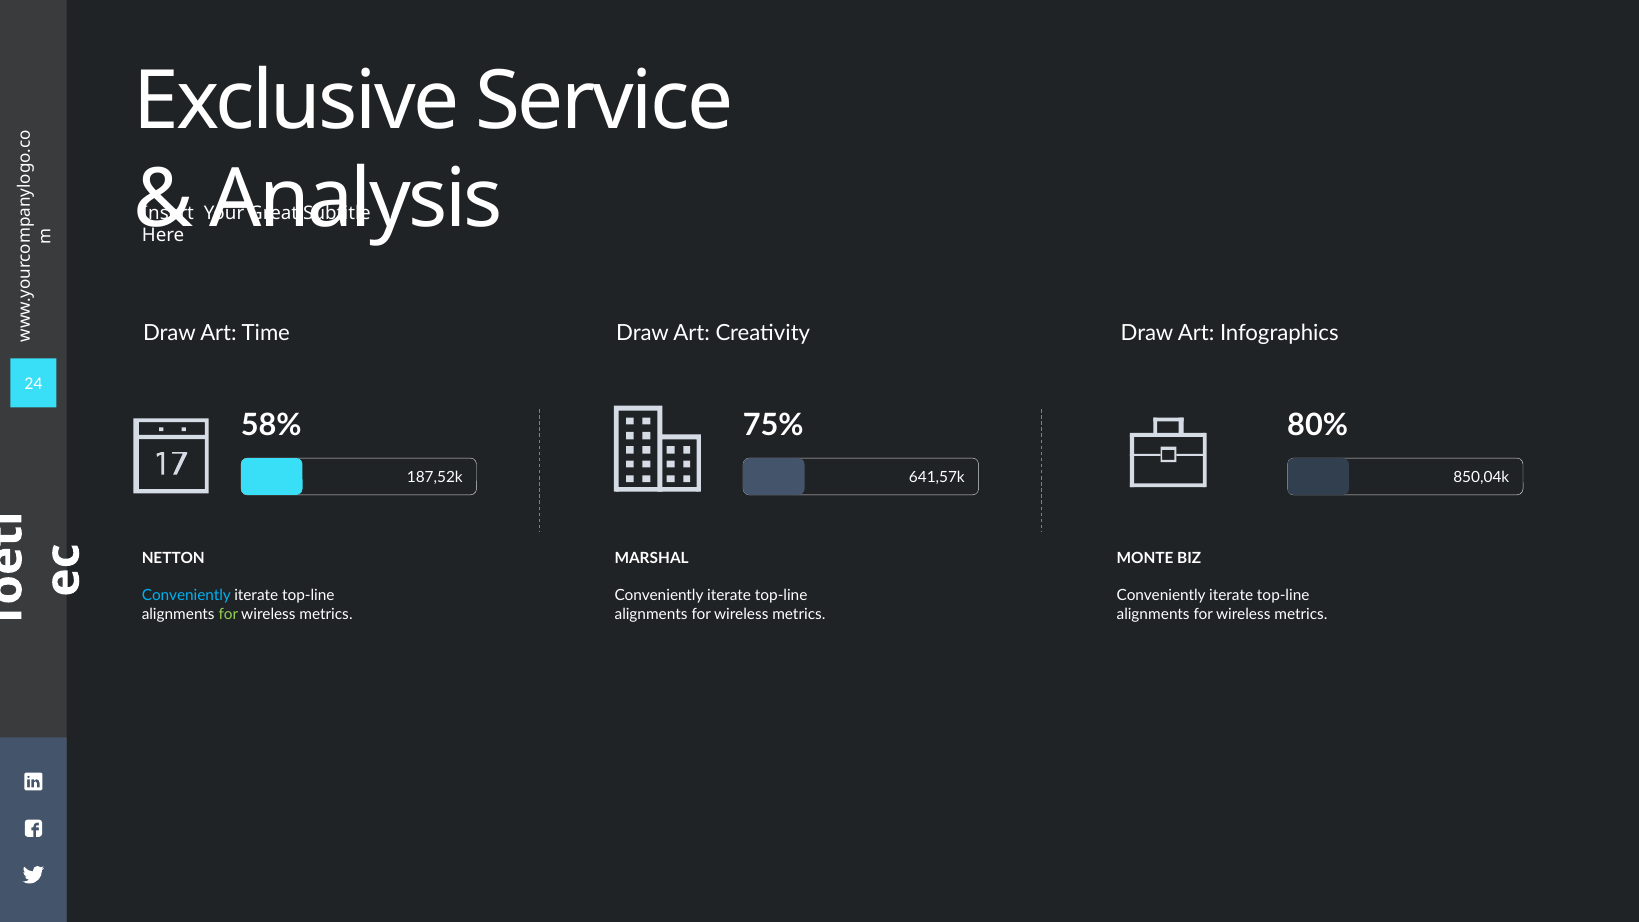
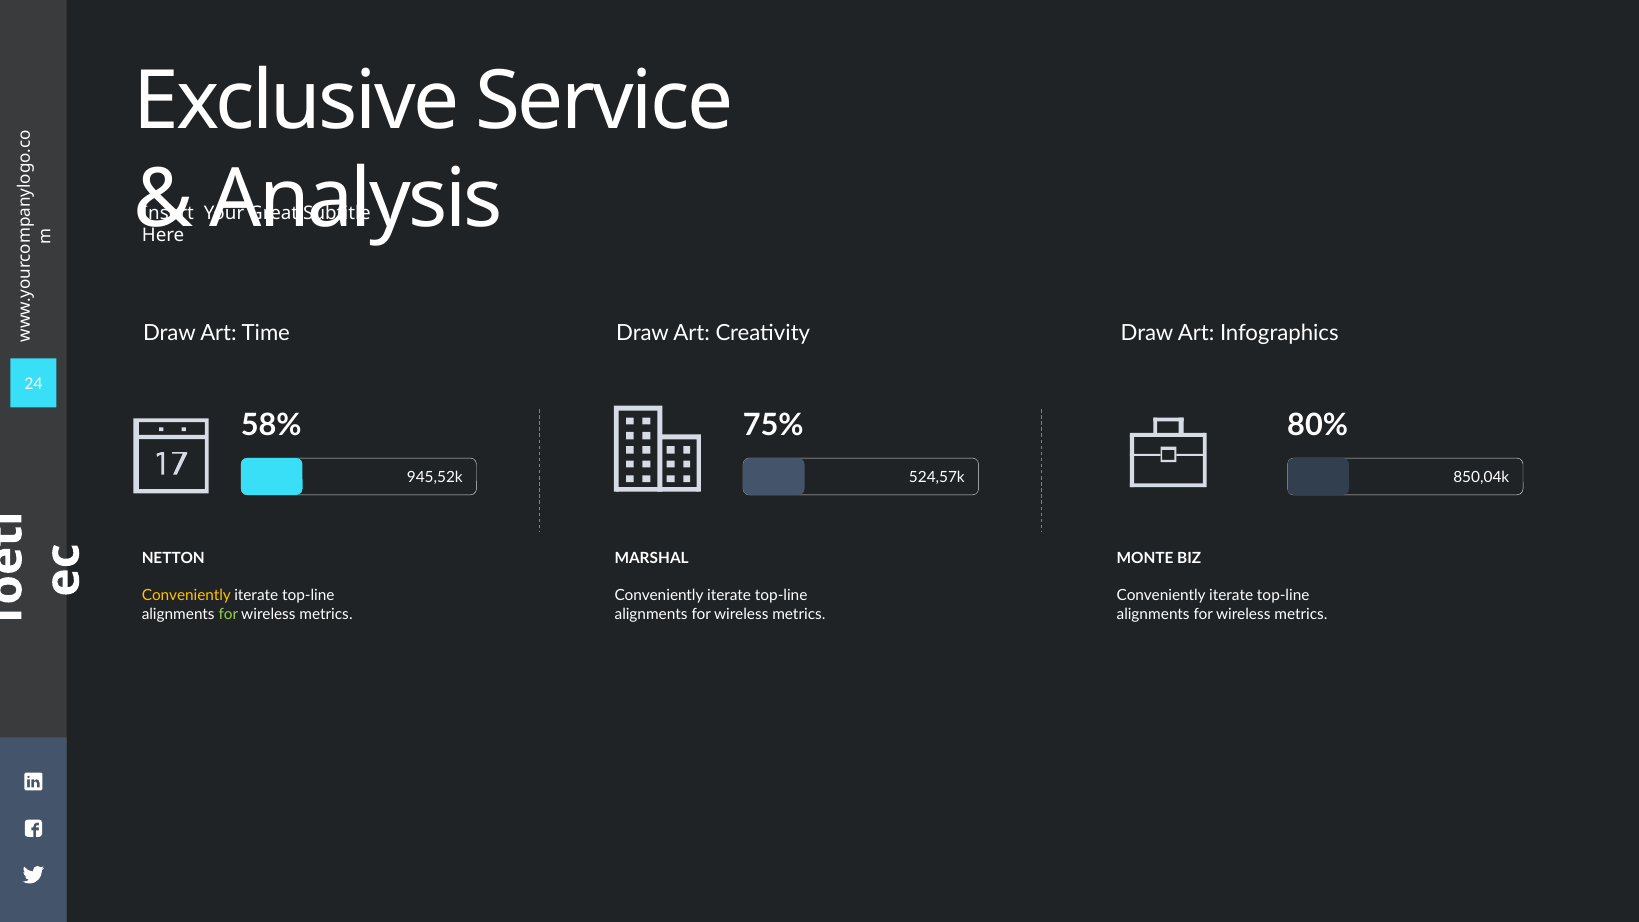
187,52k: 187,52k -> 945,52k (435, 477)
641,57k: 641,57k -> 524,57k (937, 477)
Conveniently colour: light blue -> yellow (186, 596)
